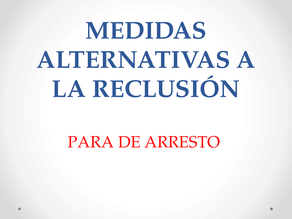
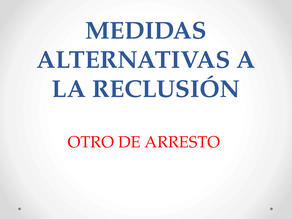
PARA: PARA -> OTRO (91, 142)
